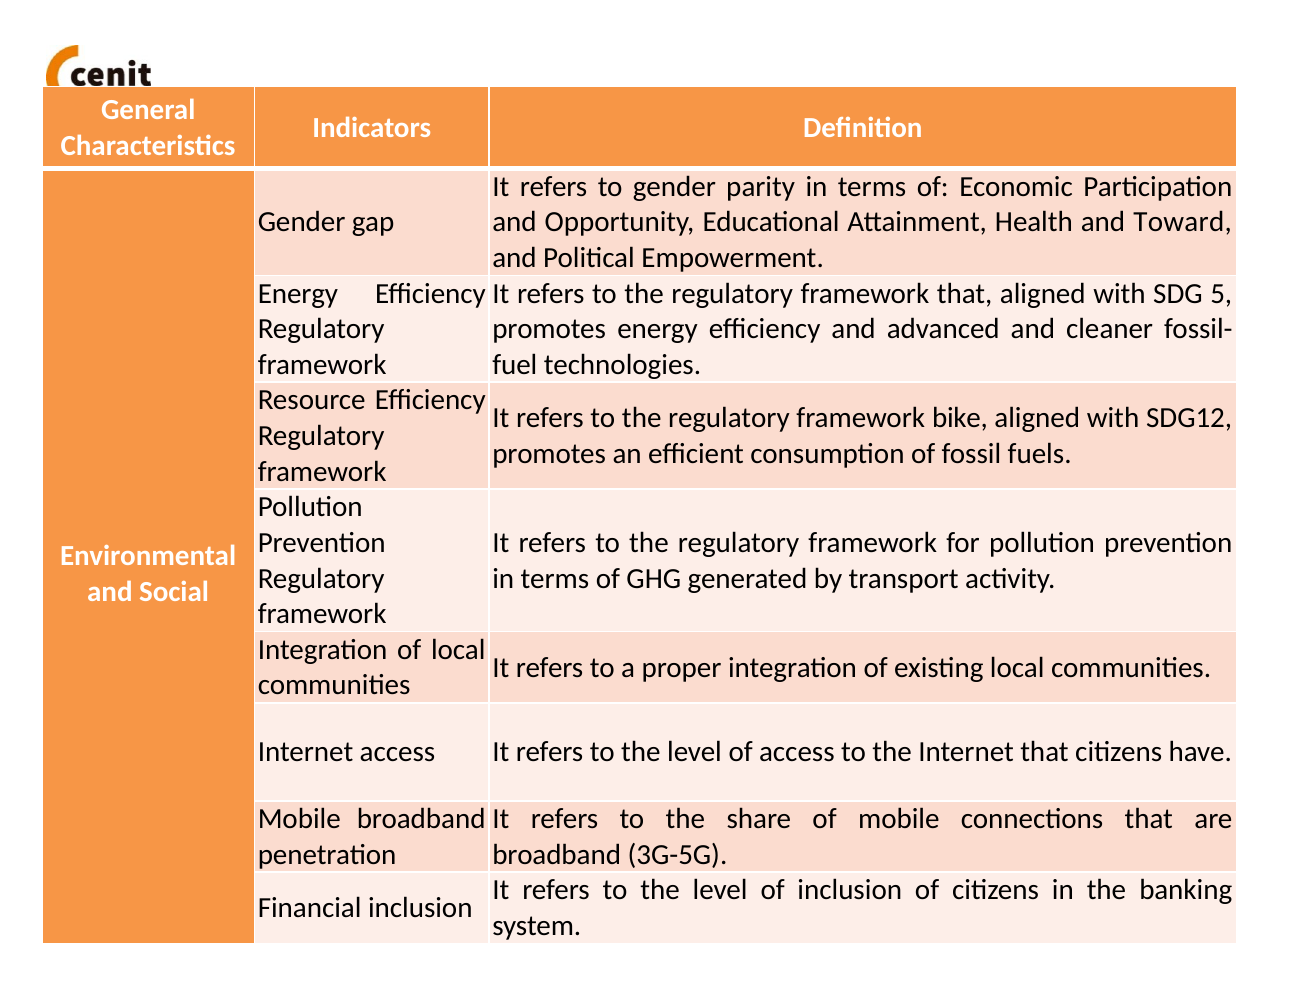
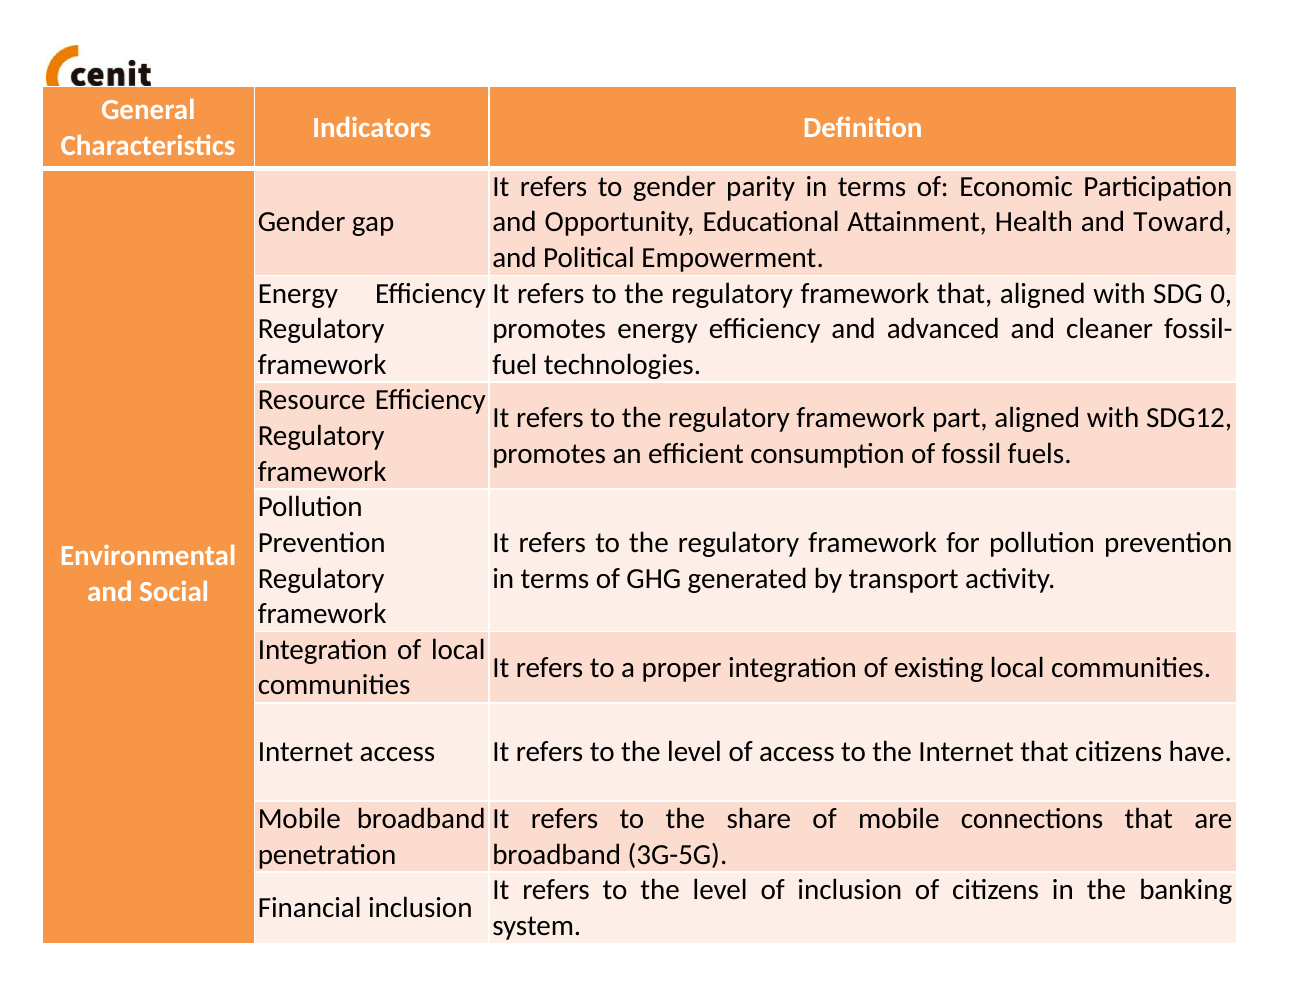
5: 5 -> 0 (1221, 293)
bike: bike -> part (960, 418)
